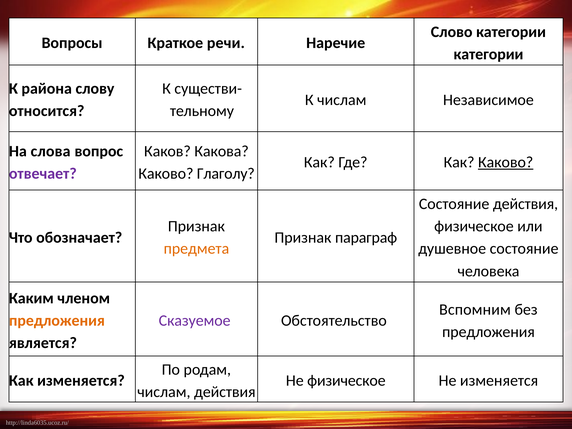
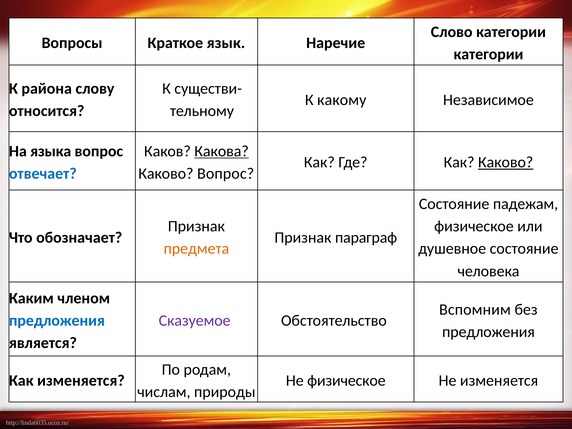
речи: речи -> язык (226, 43)
К числам: числам -> какому (342, 100)
слова: слова -> языка (51, 151)
Какова underline: none -> present (222, 151)
отвечает colour: purple -> blue (43, 174)
Каково Глаголу: Глаголу -> Вопрос (226, 174)
Состояние действия: действия -> падежам (526, 204)
предложения colour: orange -> blue (57, 321)
числам действия: действия -> природы (225, 392)
